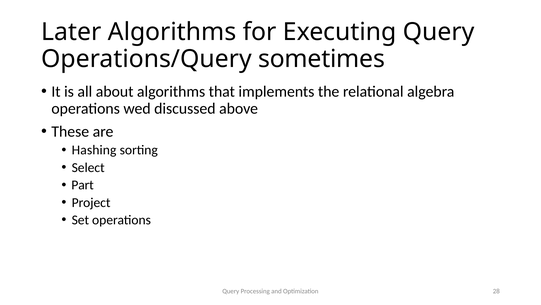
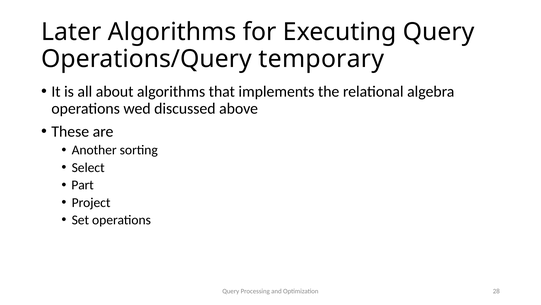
sometimes: sometimes -> temporary (321, 59)
Hashing: Hashing -> Another (94, 150)
